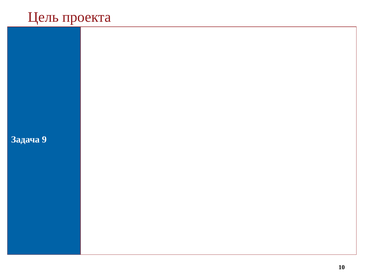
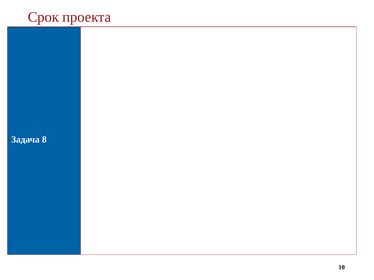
Цель: Цель -> Срок (43, 17)
9: 9 -> 8 (44, 140)
